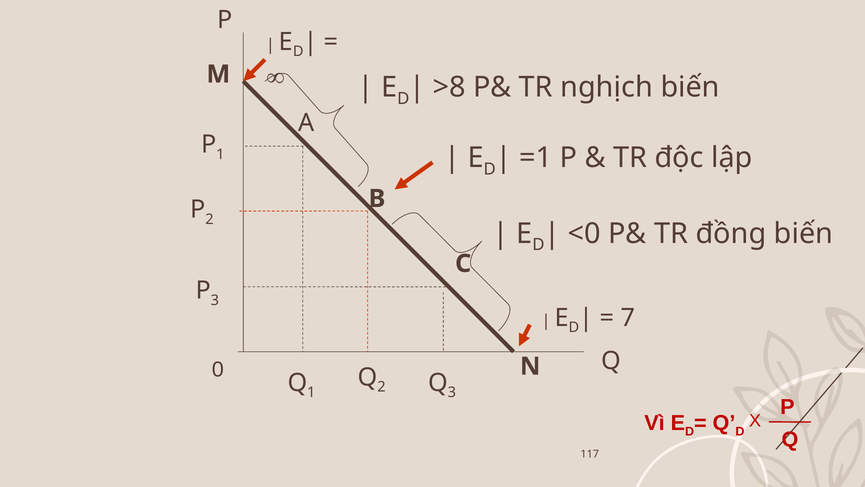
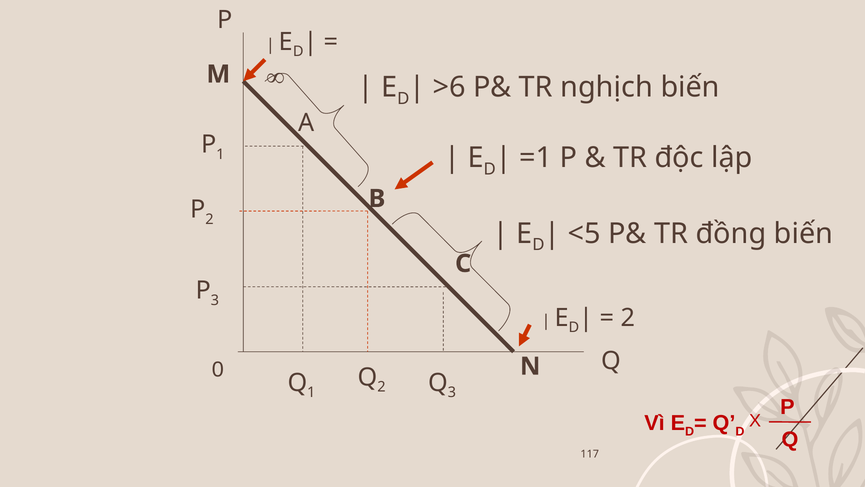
>8: >8 -> >6 (449, 87)
<0: <0 -> <5 (584, 233)
7: 7 -> 2 (628, 317)
